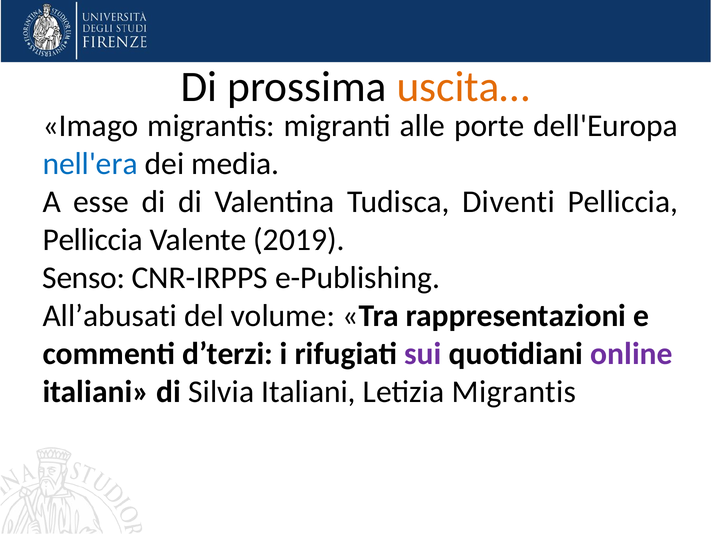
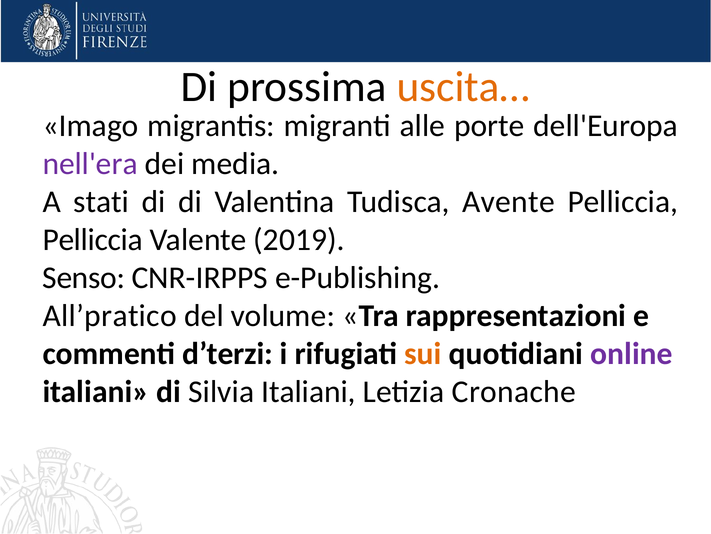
nell'era colour: blue -> purple (90, 164)
esse: esse -> stati (101, 201)
Diventi: Diventi -> Avente (509, 201)
All’abusati: All’abusati -> All’pratico (110, 315)
sui colour: purple -> orange (423, 353)
Letizia Migrantis: Migrantis -> Cronache (514, 391)
